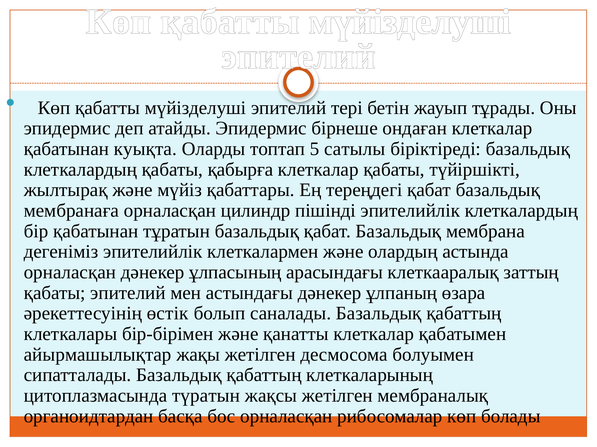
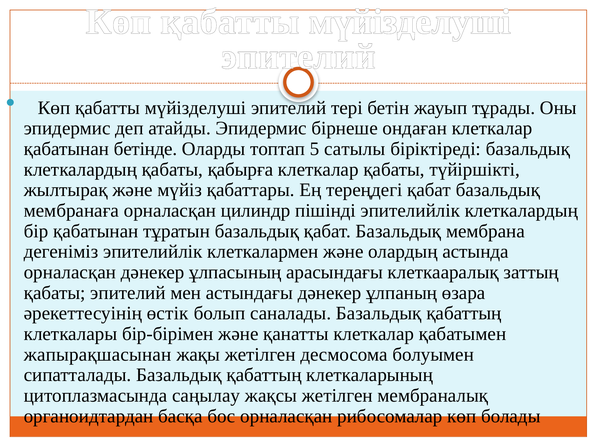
куықта: куықта -> бетінде (146, 149)
айырмашылықтар: айырмашылықтар -> жапырақшасынан (98, 355)
түратын: түратын -> саңылау (206, 396)
